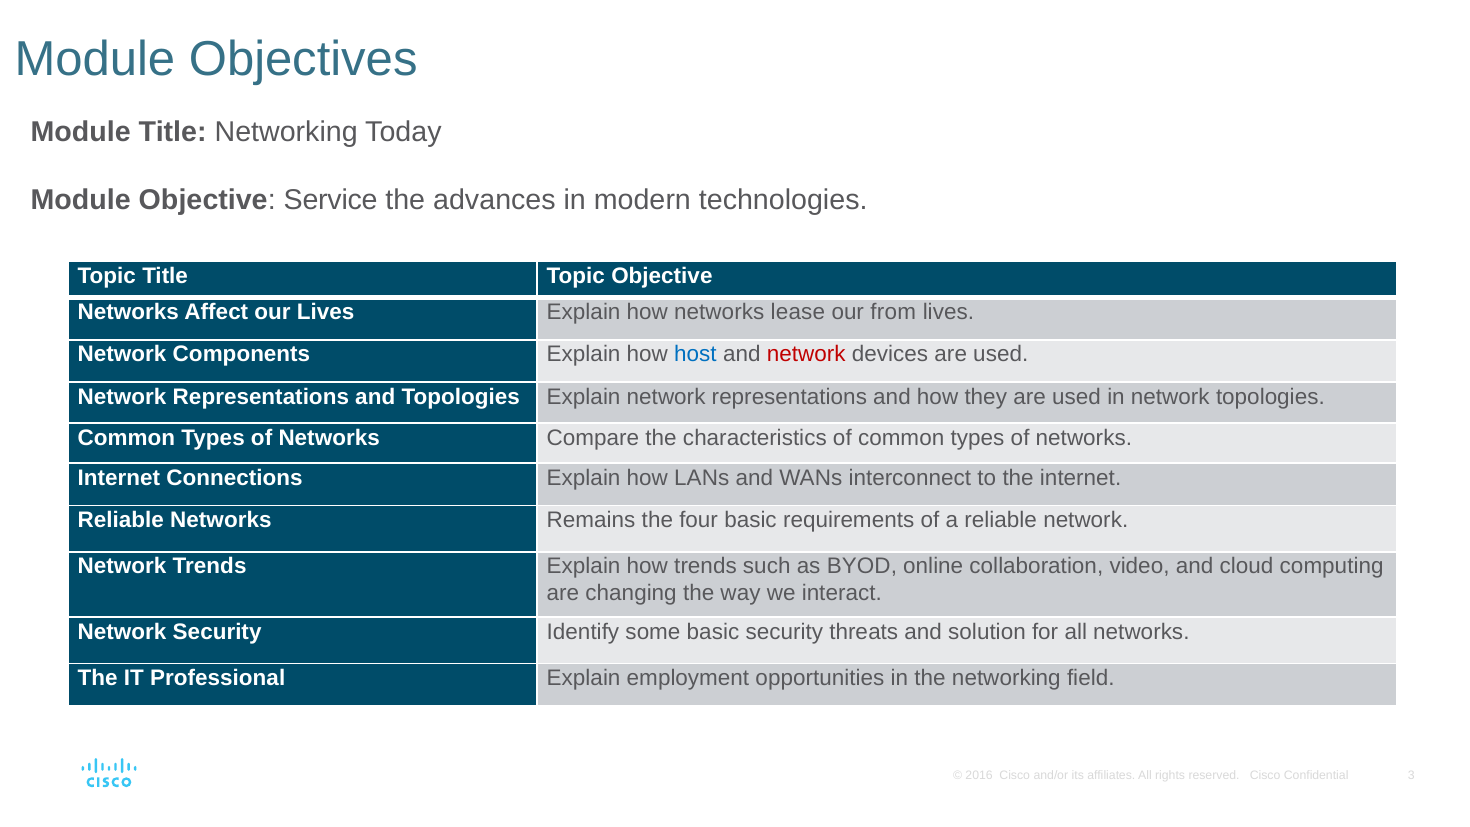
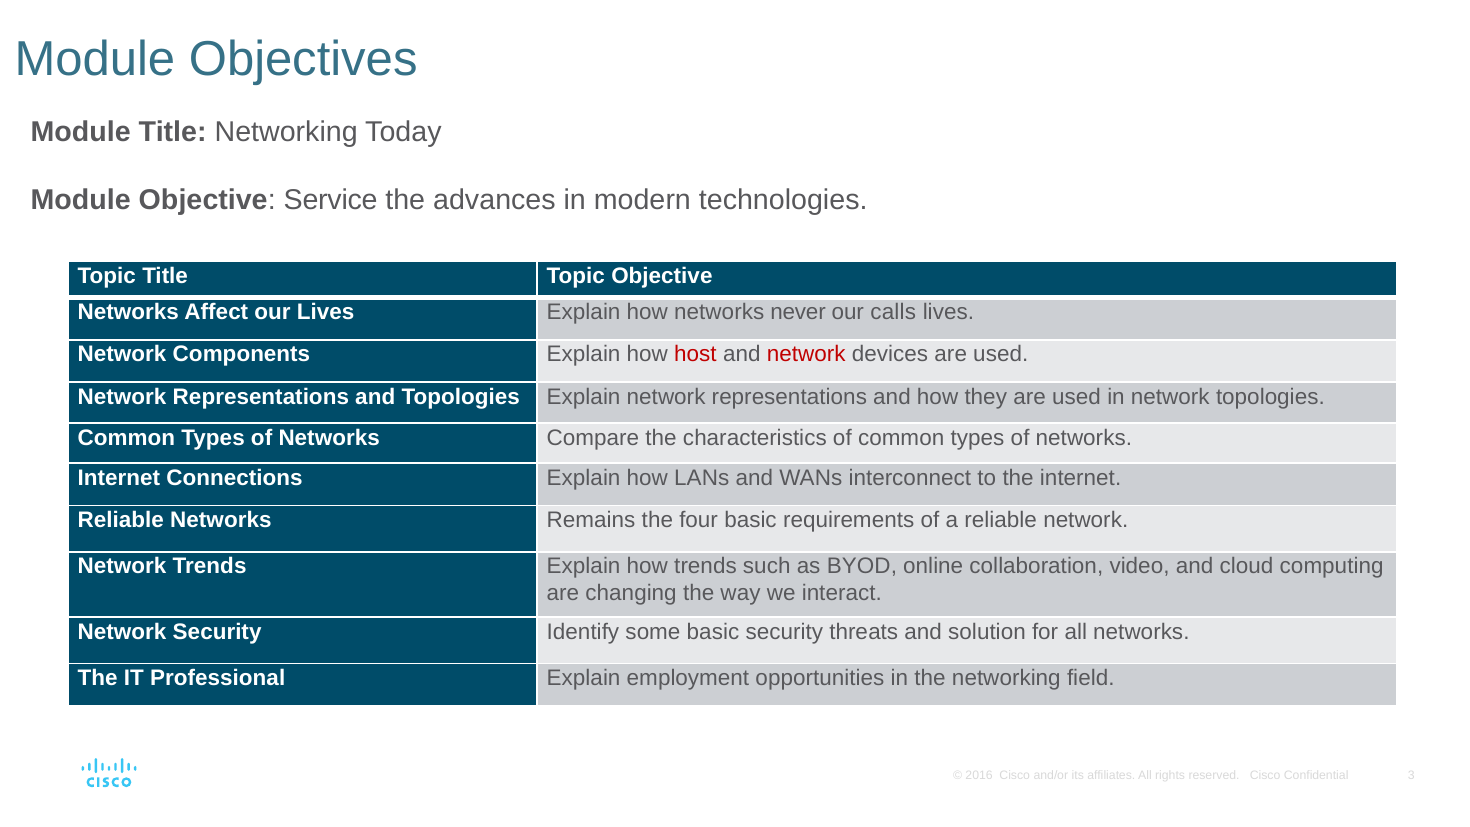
lease: lease -> never (798, 312)
from: from -> calls (893, 312)
host colour: blue -> red (695, 354)
